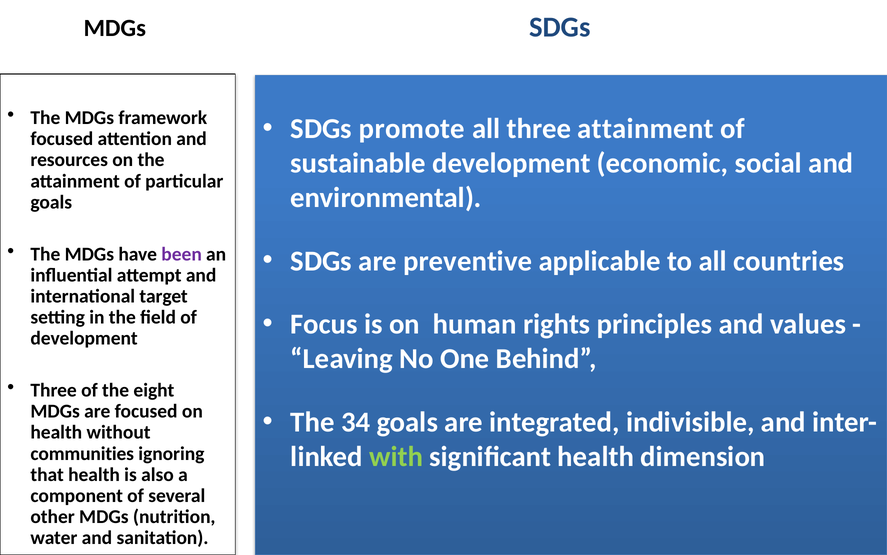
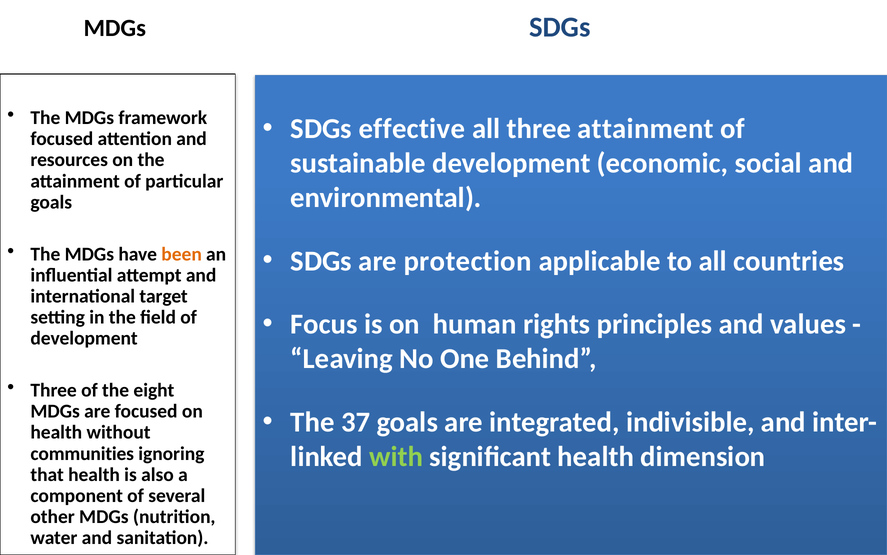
promote: promote -> effective (412, 128)
been colour: purple -> orange (182, 254)
preventive: preventive -> protection (468, 261)
34: 34 -> 37 (356, 422)
